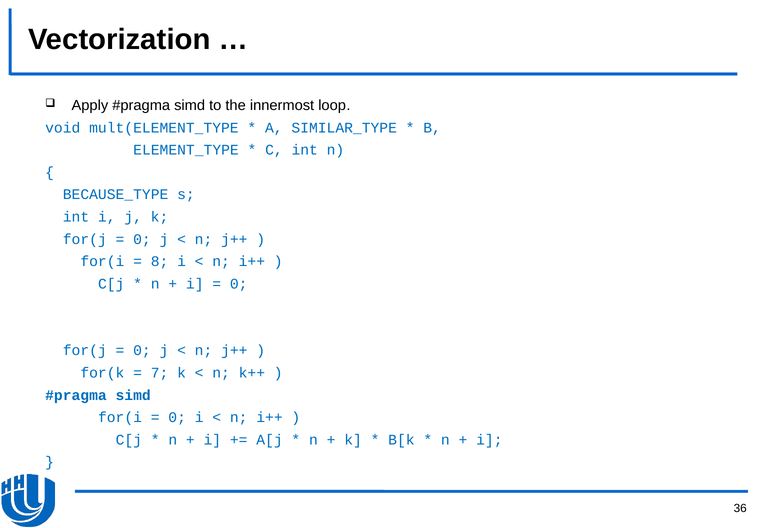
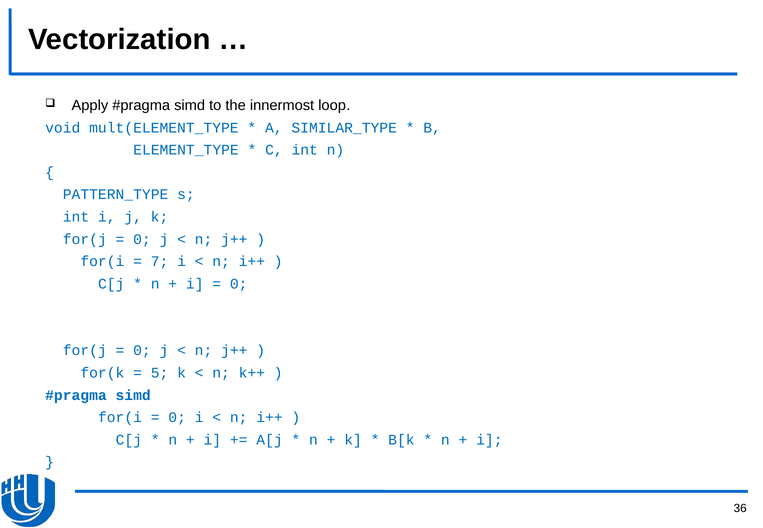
BECAUSE_TYPE: BECAUSE_TYPE -> PATTERN_TYPE (116, 195)
8: 8 -> 7 (160, 262)
7: 7 -> 5 (160, 373)
